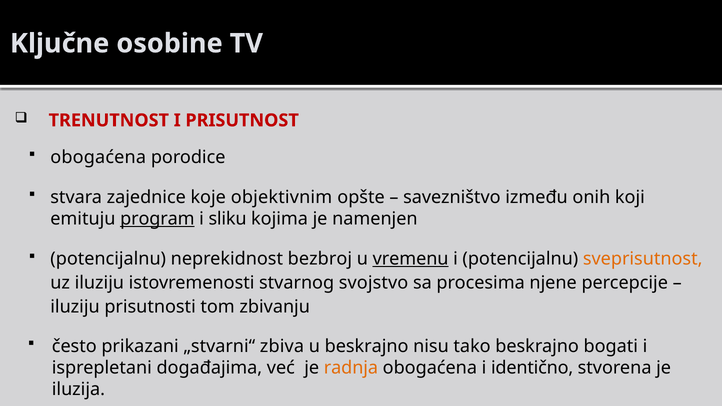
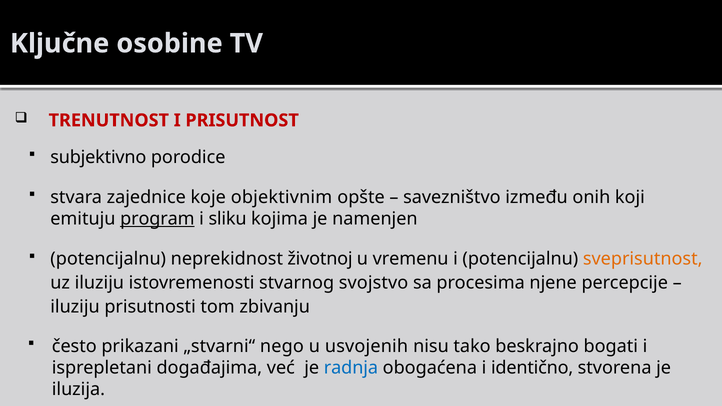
obogaćena: obogaćena -> subjektivno (98, 157)
bezbroj: bezbroj -> životnoj (320, 259)
vremenu underline: present -> none (411, 259)
zbiva: zbiva -> nego (282, 346)
u beskrajno: beskrajno -> usvojenih (367, 346)
radnja colour: orange -> blue (351, 368)
